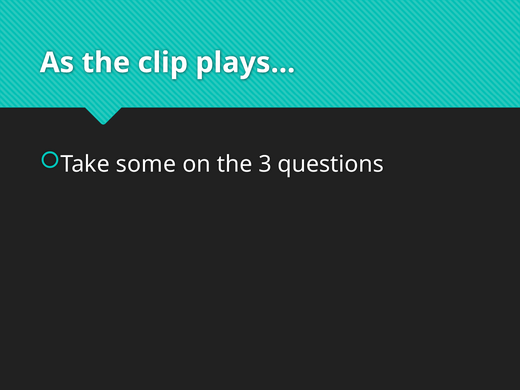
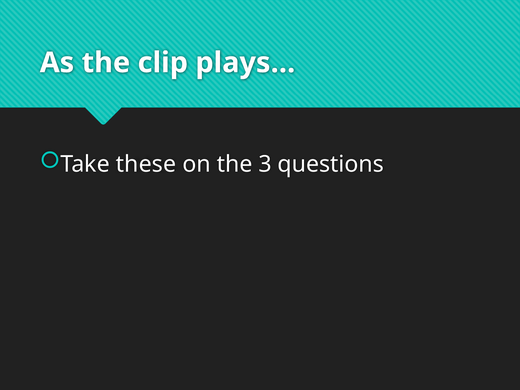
some: some -> these (146, 164)
